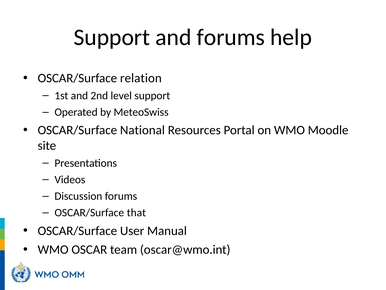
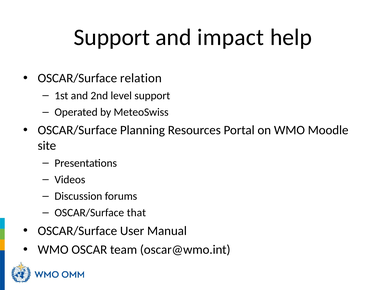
and forums: forums -> impact (231, 37)
National: National -> Planning (142, 130)
